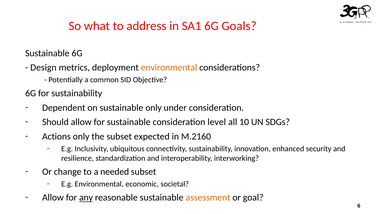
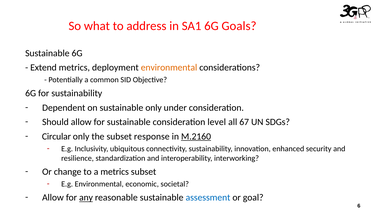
Design: Design -> Extend (43, 68)
10: 10 -> 67 (244, 122)
Actions: Actions -> Circular (56, 137)
expected: expected -> response (152, 137)
M.2160 underline: none -> present (196, 137)
a needed: needed -> metrics (115, 172)
assessment colour: orange -> blue (208, 198)
